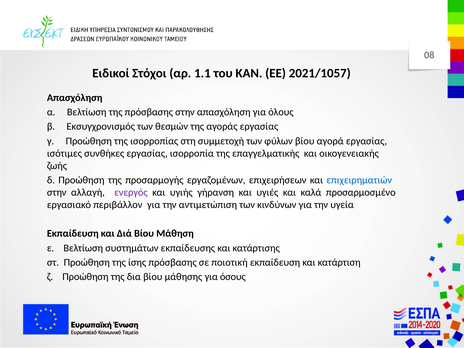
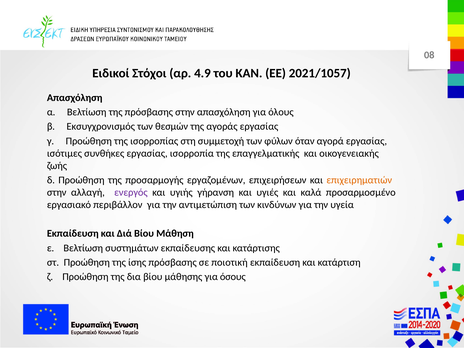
1.1: 1.1 -> 4.9 (202, 73)
φύλων βίου: βίου -> όταν (305, 141)
επιχειρηματιών colour: blue -> orange (359, 180)
